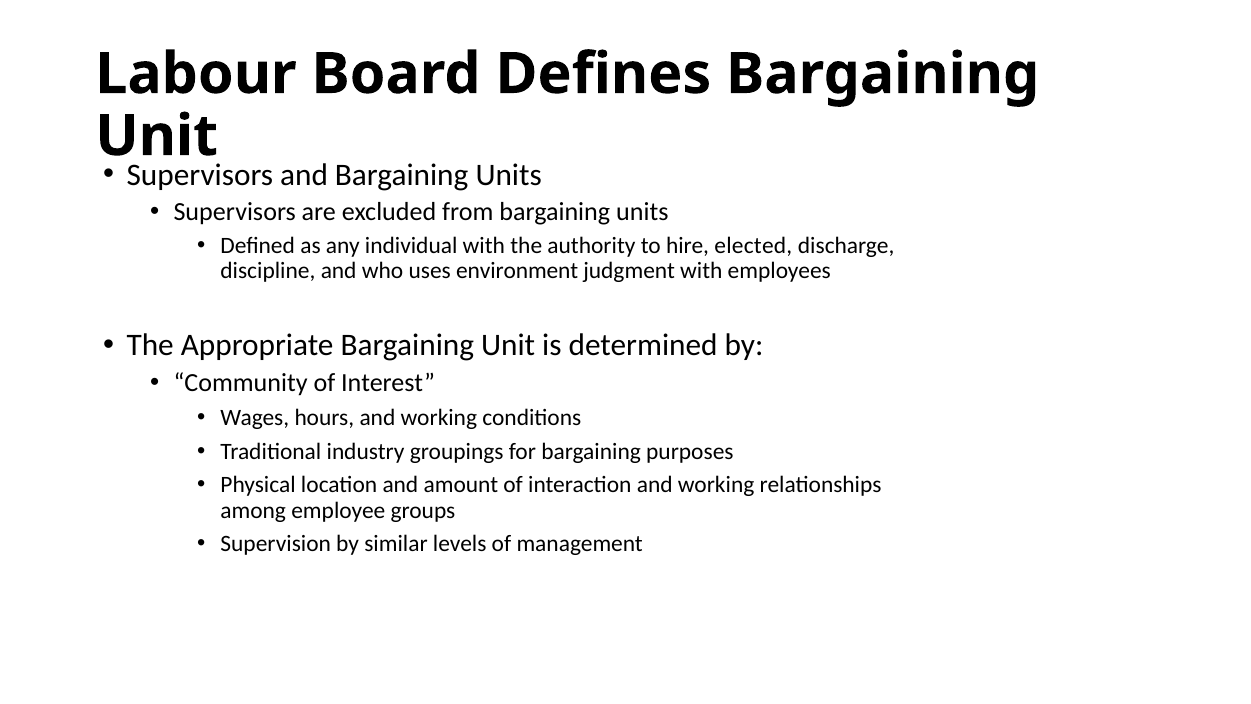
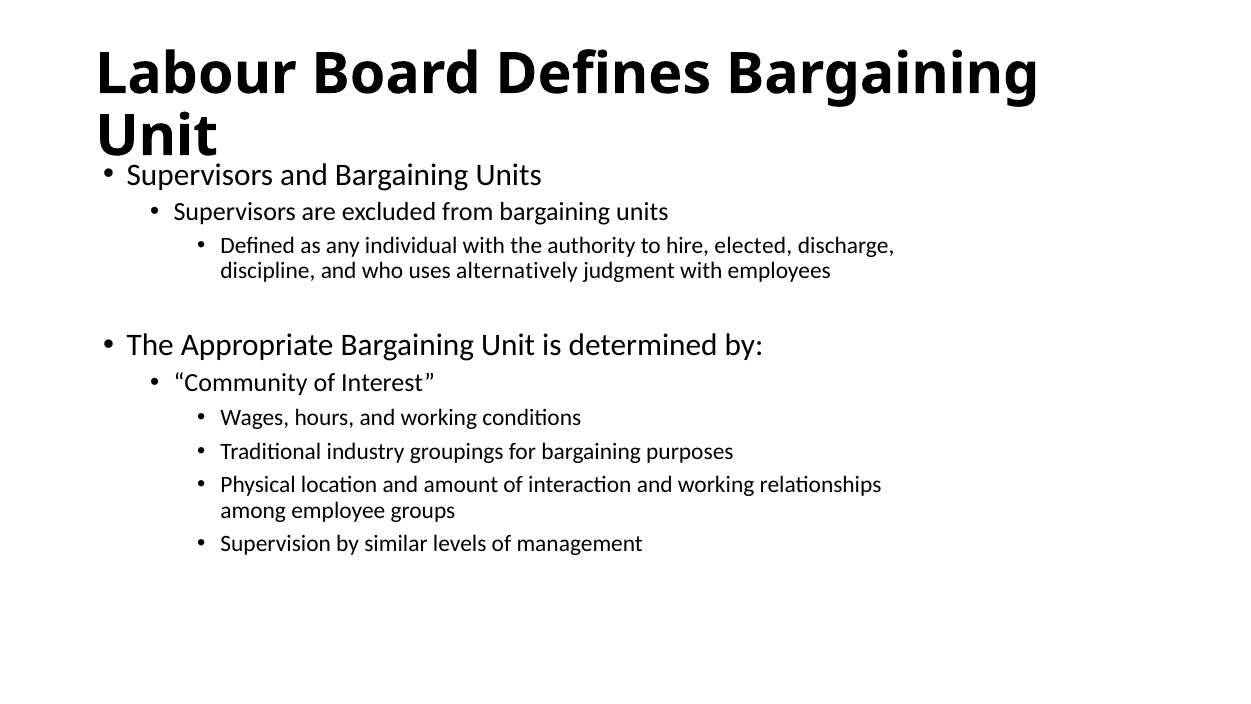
environment: environment -> alternatively (517, 271)
